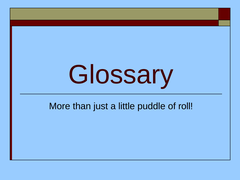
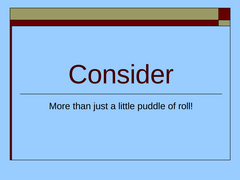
Glossary: Glossary -> Consider (121, 75)
